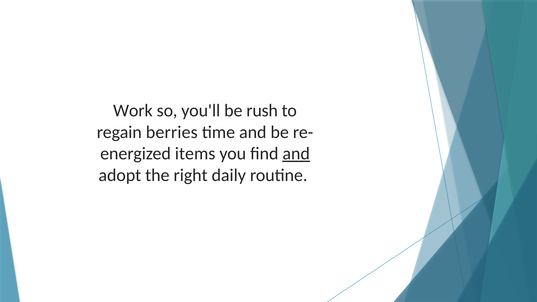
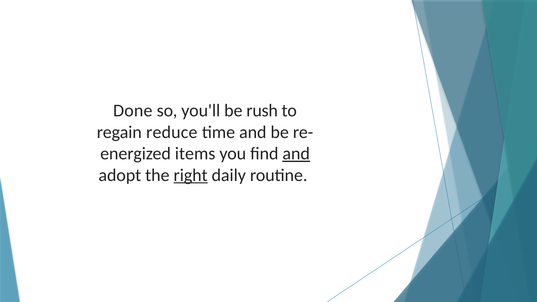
Work: Work -> Done (133, 111)
berries: berries -> reduce (172, 132)
right underline: none -> present (191, 175)
